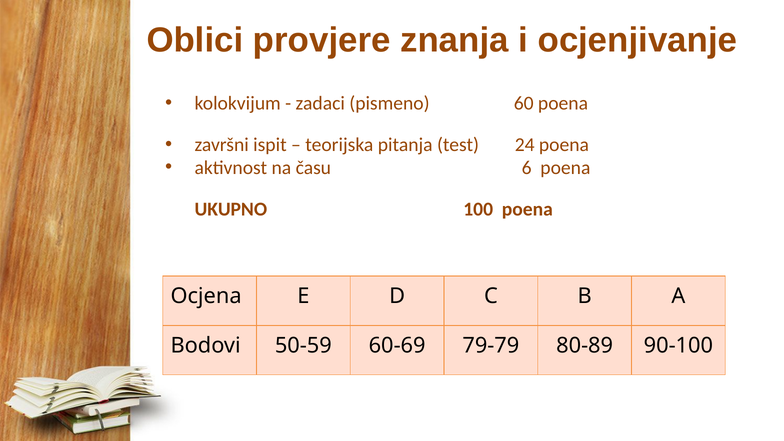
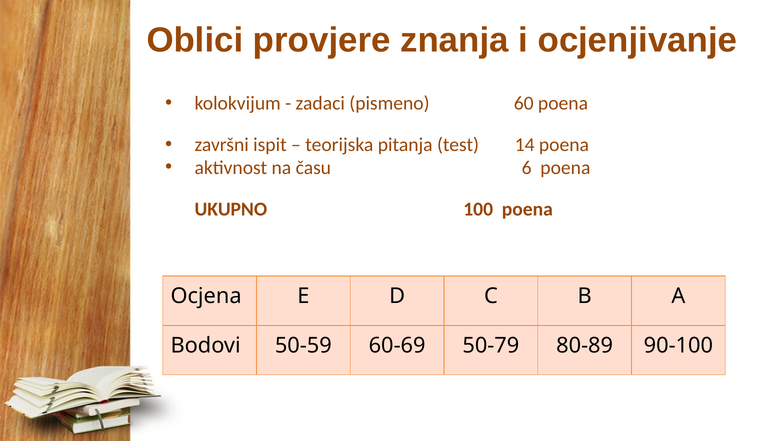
24: 24 -> 14 (525, 145)
79-79: 79-79 -> 50-79 (491, 346)
